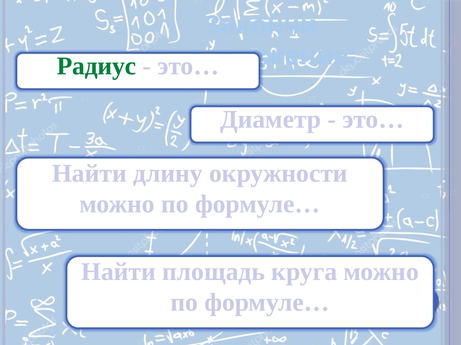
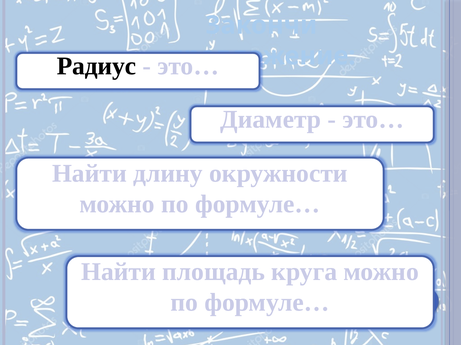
Радиус colour: green -> black (96, 66)
